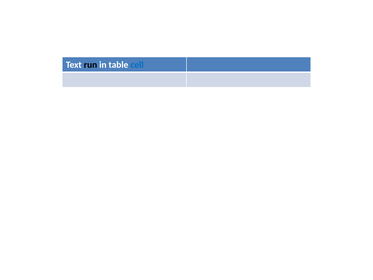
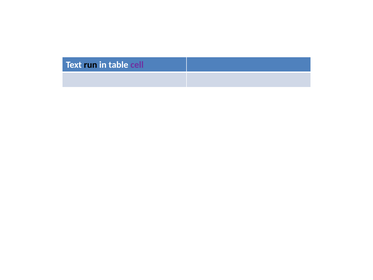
cell colour: blue -> purple (137, 65)
